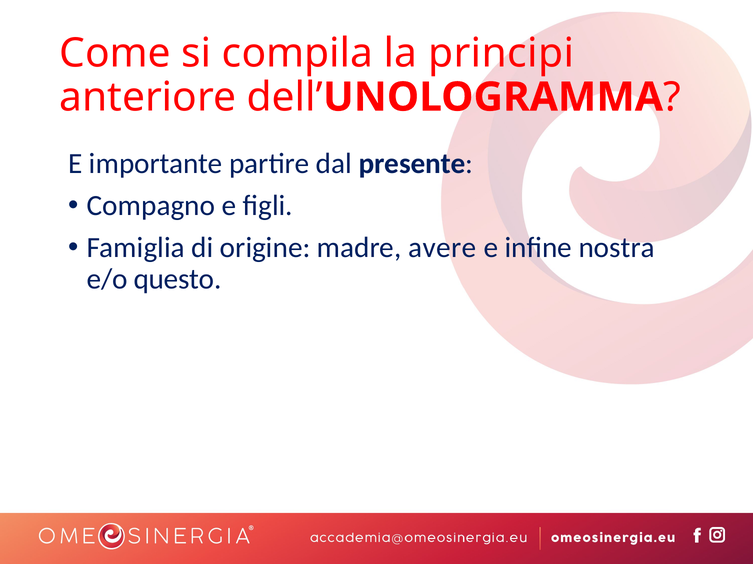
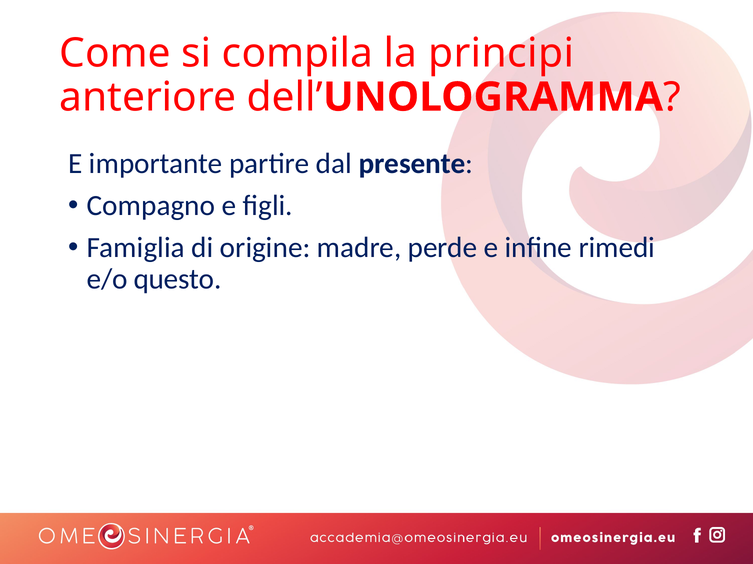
avere: avere -> perde (443, 248)
nostra: nostra -> rimedi (617, 248)
